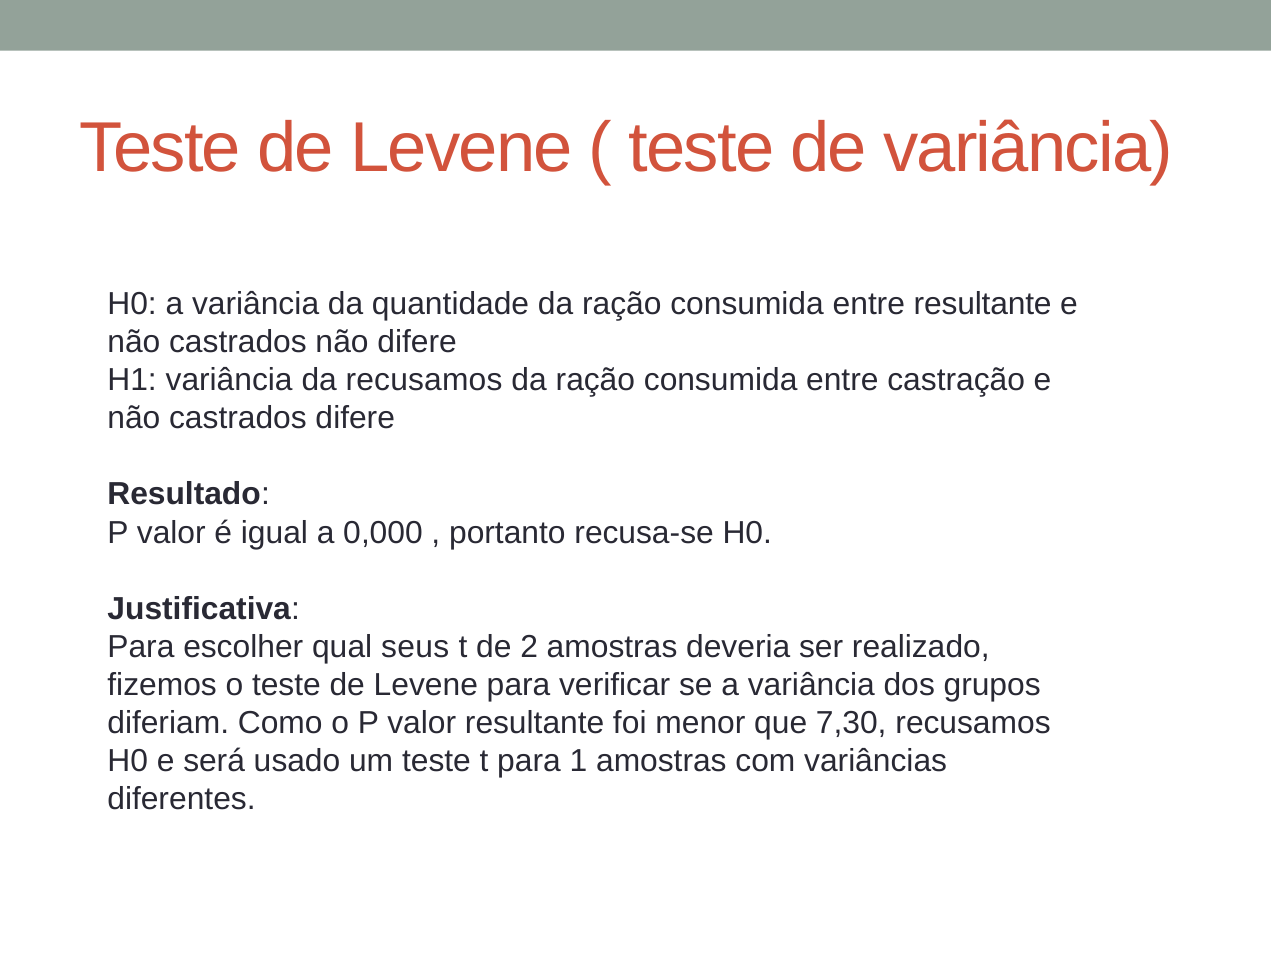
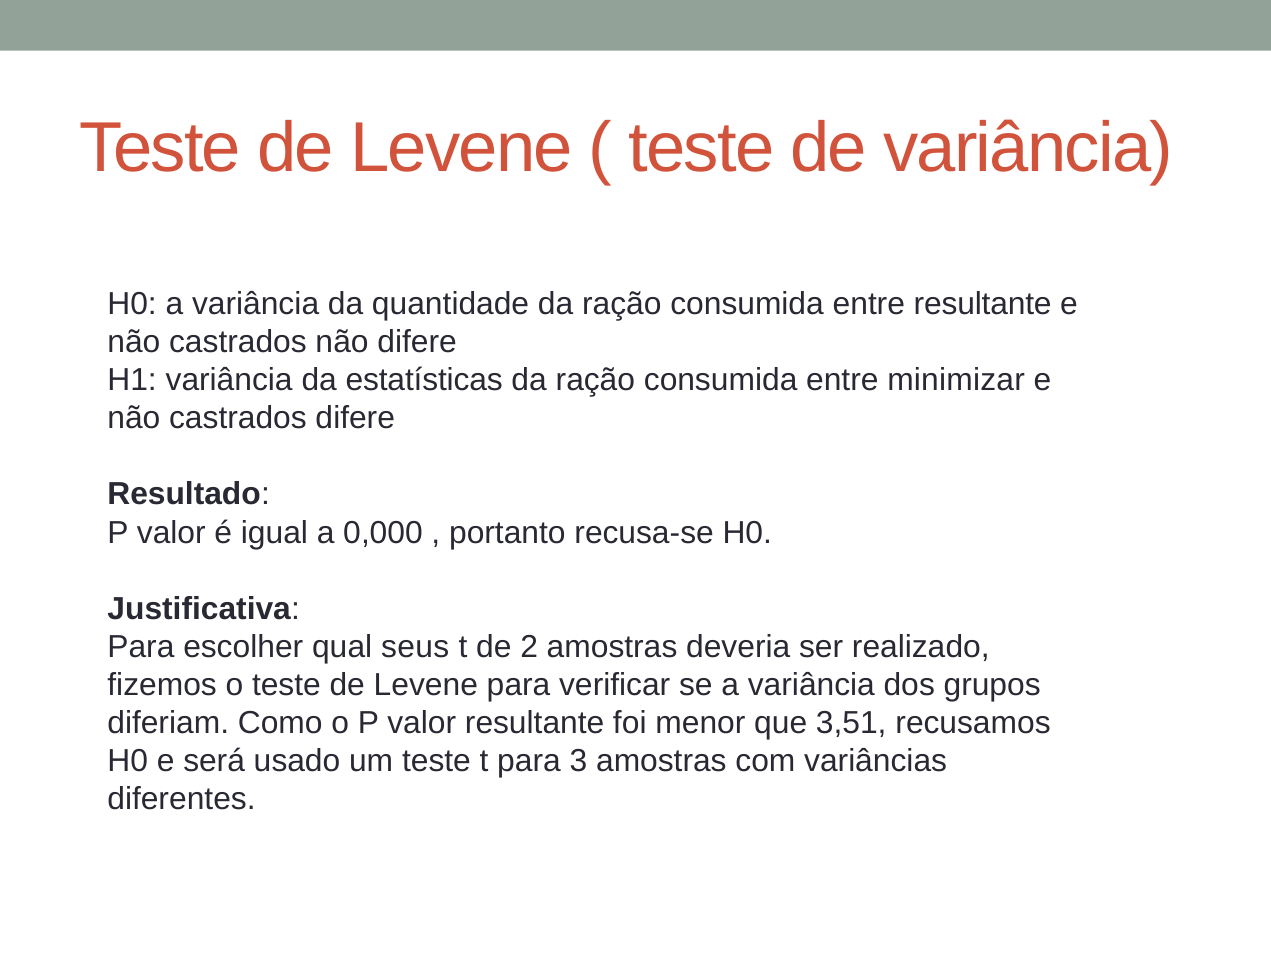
da recusamos: recusamos -> estatísticas (424, 380)
castração: castração -> minimizar (956, 380)
7,30: 7,30 -> 3,51 (851, 723)
1: 1 -> 3 (578, 762)
